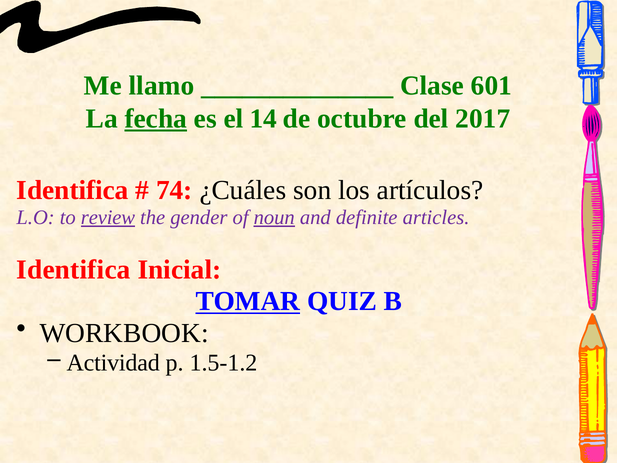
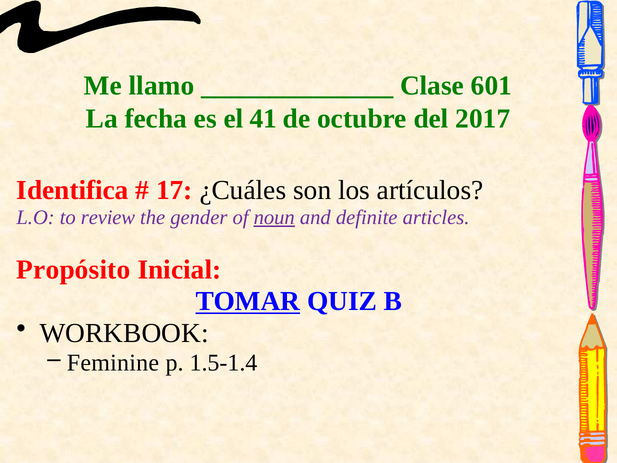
fecha underline: present -> none (156, 119)
14: 14 -> 41 (263, 119)
74: 74 -> 17 (174, 190)
review underline: present -> none (108, 217)
Identifica: Identifica -> Propósito (73, 269)
Actividad: Actividad -> Feminine (113, 363)
1.5-1.2: 1.5-1.2 -> 1.5-1.4 (223, 363)
